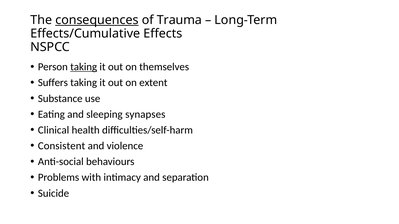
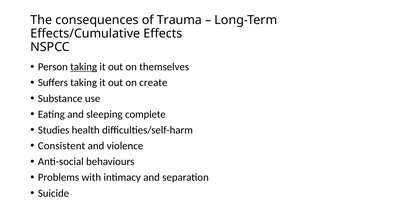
consequences underline: present -> none (97, 20)
extent: extent -> create (153, 83)
synapses: synapses -> complete (145, 114)
Clinical: Clinical -> Studies (54, 130)
